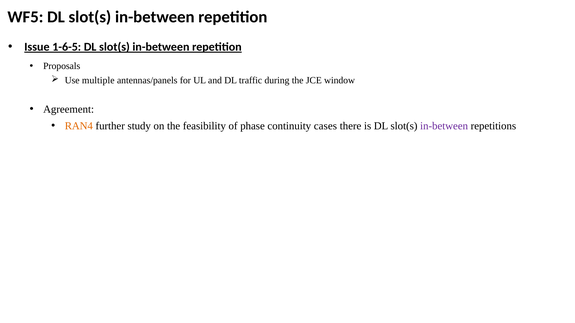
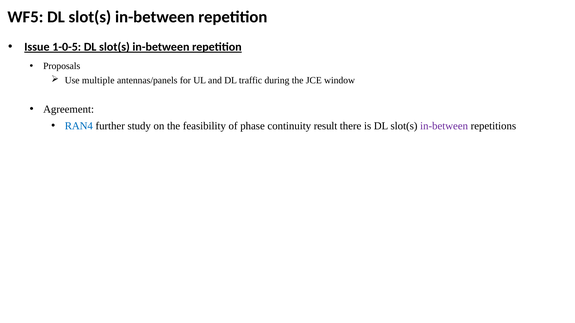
1-6-5: 1-6-5 -> 1-0-5 (67, 47)
RAN4 colour: orange -> blue (79, 126)
cases: cases -> result (326, 126)
